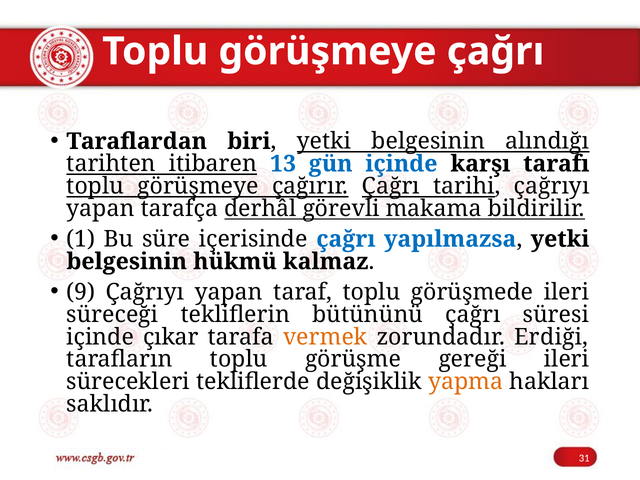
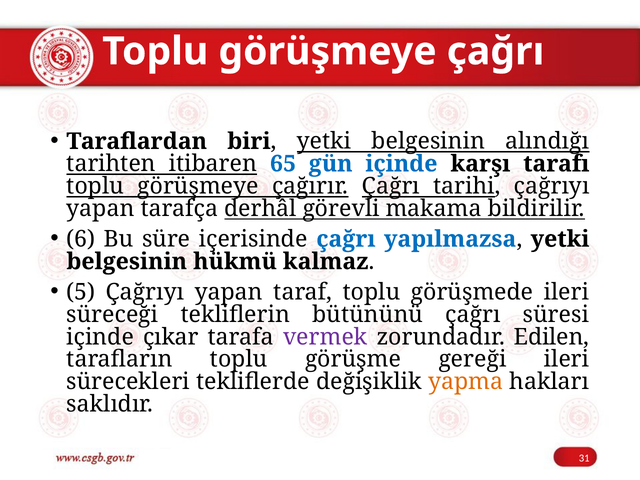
13: 13 -> 65 (283, 164)
1: 1 -> 6 (81, 239)
9: 9 -> 5 (81, 292)
vermek colour: orange -> purple (325, 337)
Erdiği: Erdiği -> Edilen (551, 337)
